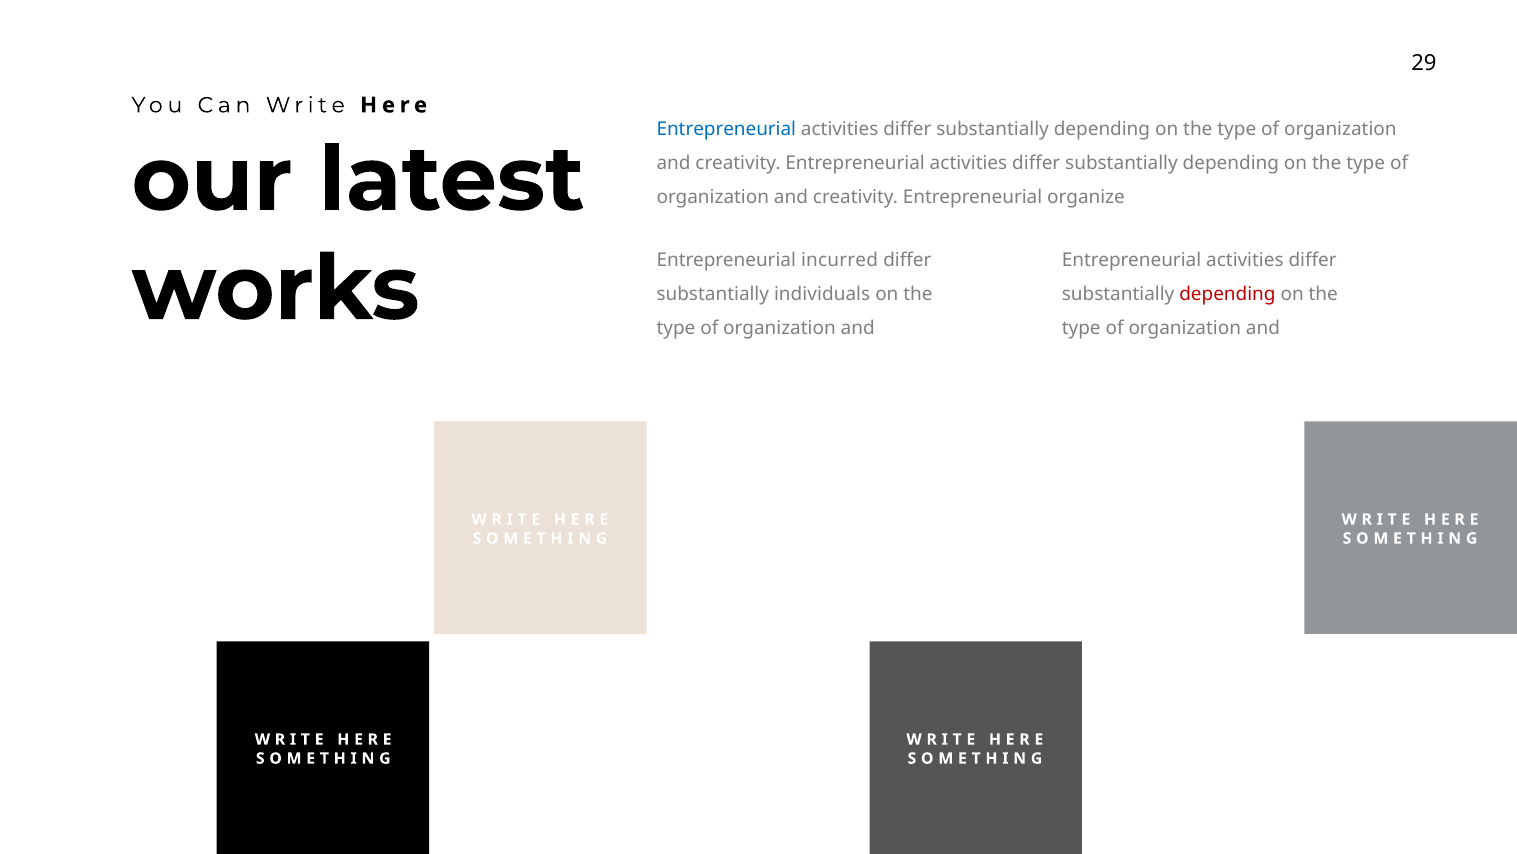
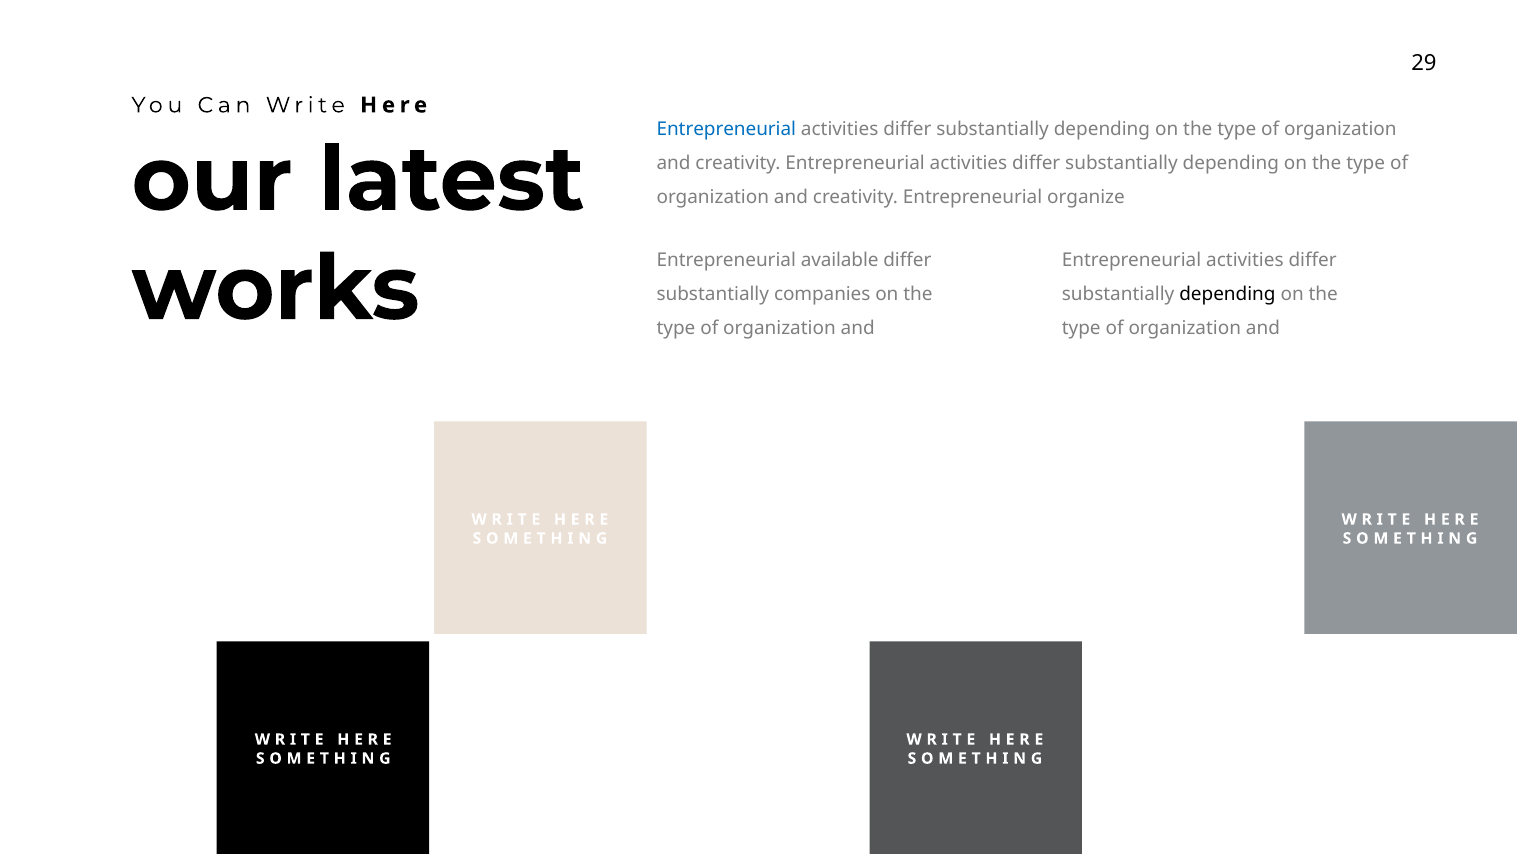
incurred: incurred -> available (840, 260)
individuals: individuals -> companies (822, 294)
depending colour: red -> black (1227, 294)
